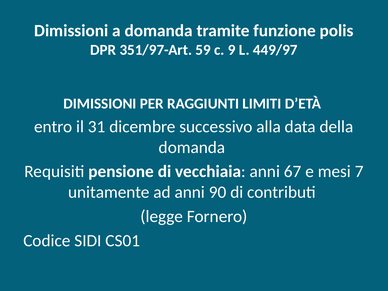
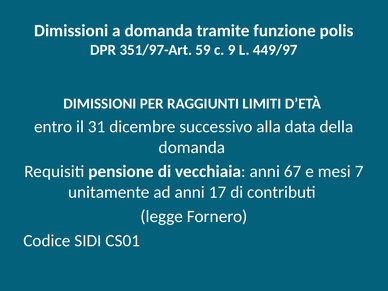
90: 90 -> 17 (218, 192)
